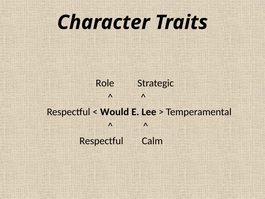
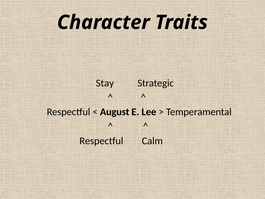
Role: Role -> Stay (105, 83)
Would: Would -> August (115, 112)
